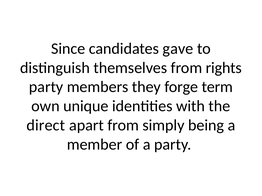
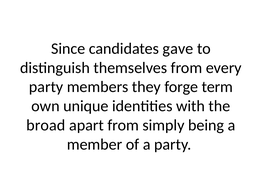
rights: rights -> every (224, 68)
direct: direct -> broad (46, 126)
